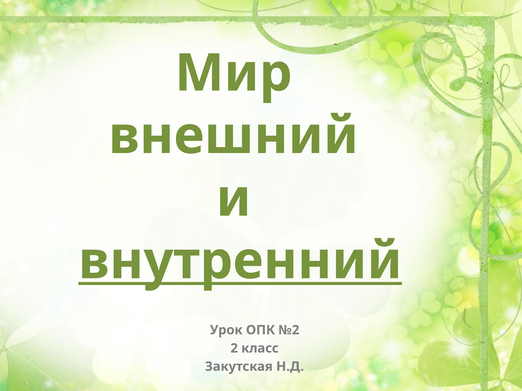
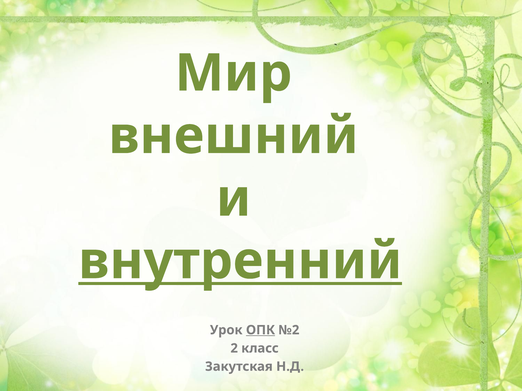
ОПК underline: none -> present (261, 330)
